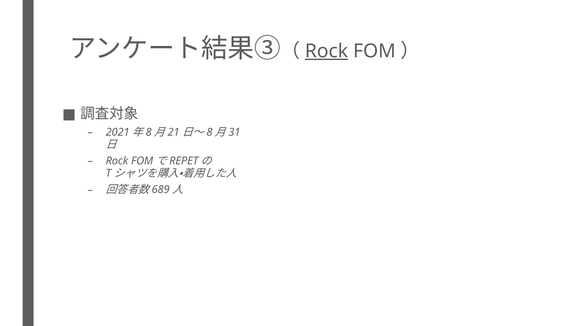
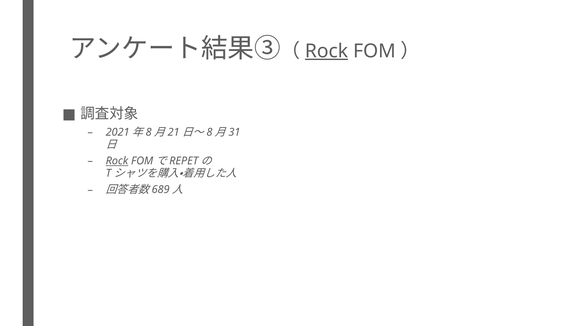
Rock underline: none -> present (117, 161)
